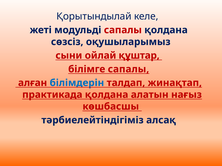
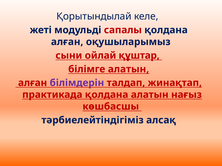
сөзсіз: сөзсіз -> алған (67, 42)
білімге сапалы: сапалы -> алатын (128, 69)
білімдерін colour: blue -> purple (77, 83)
